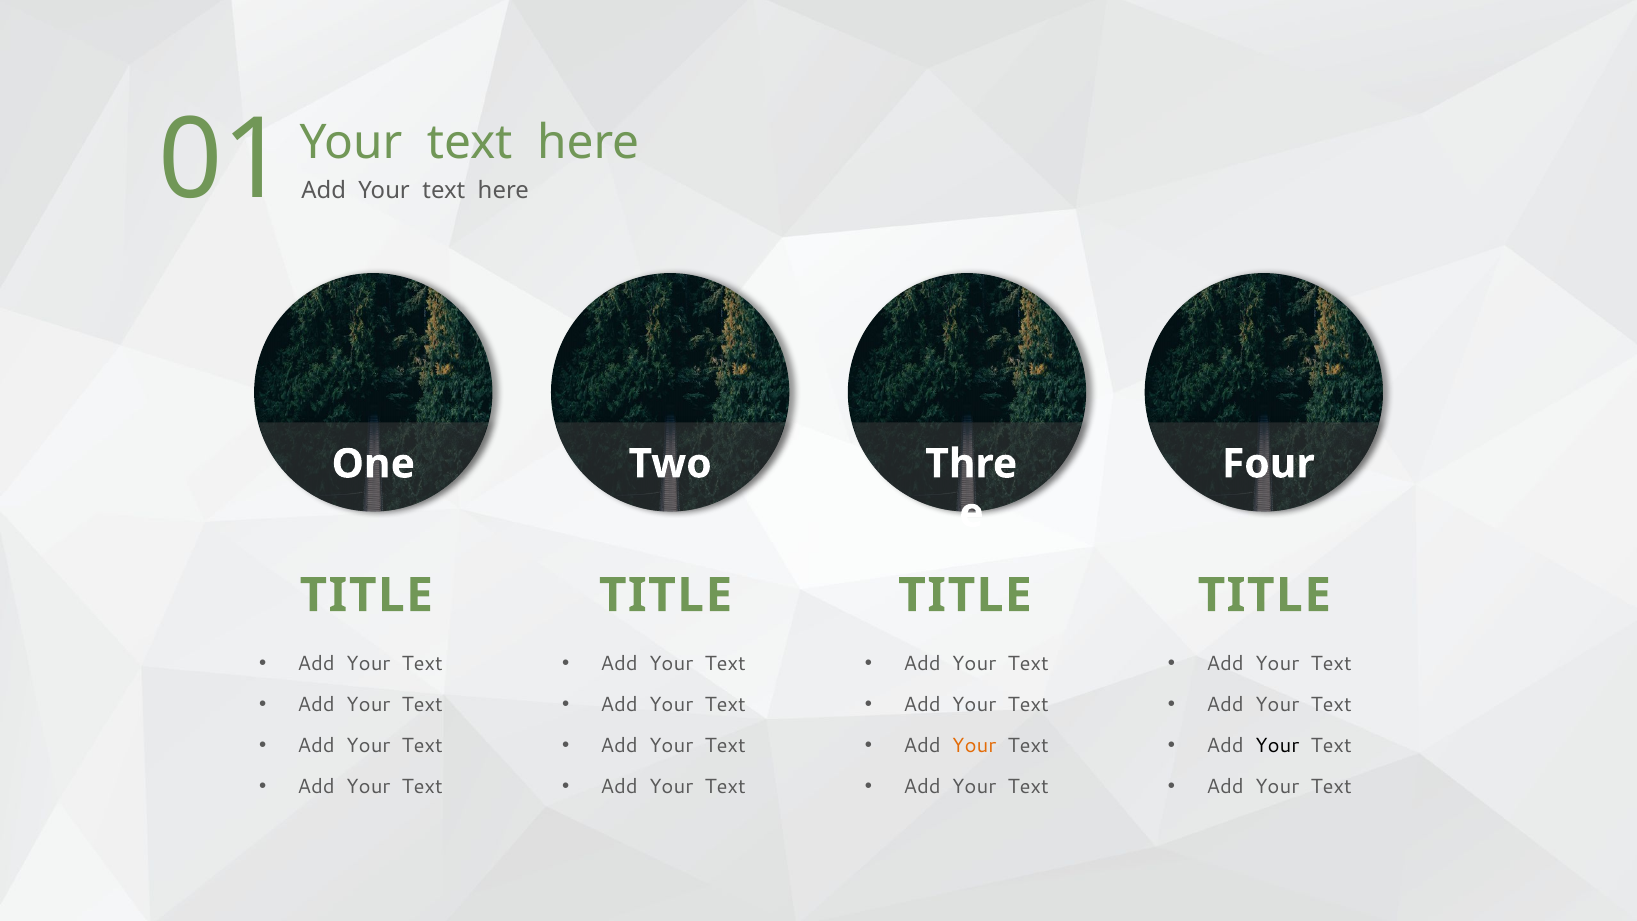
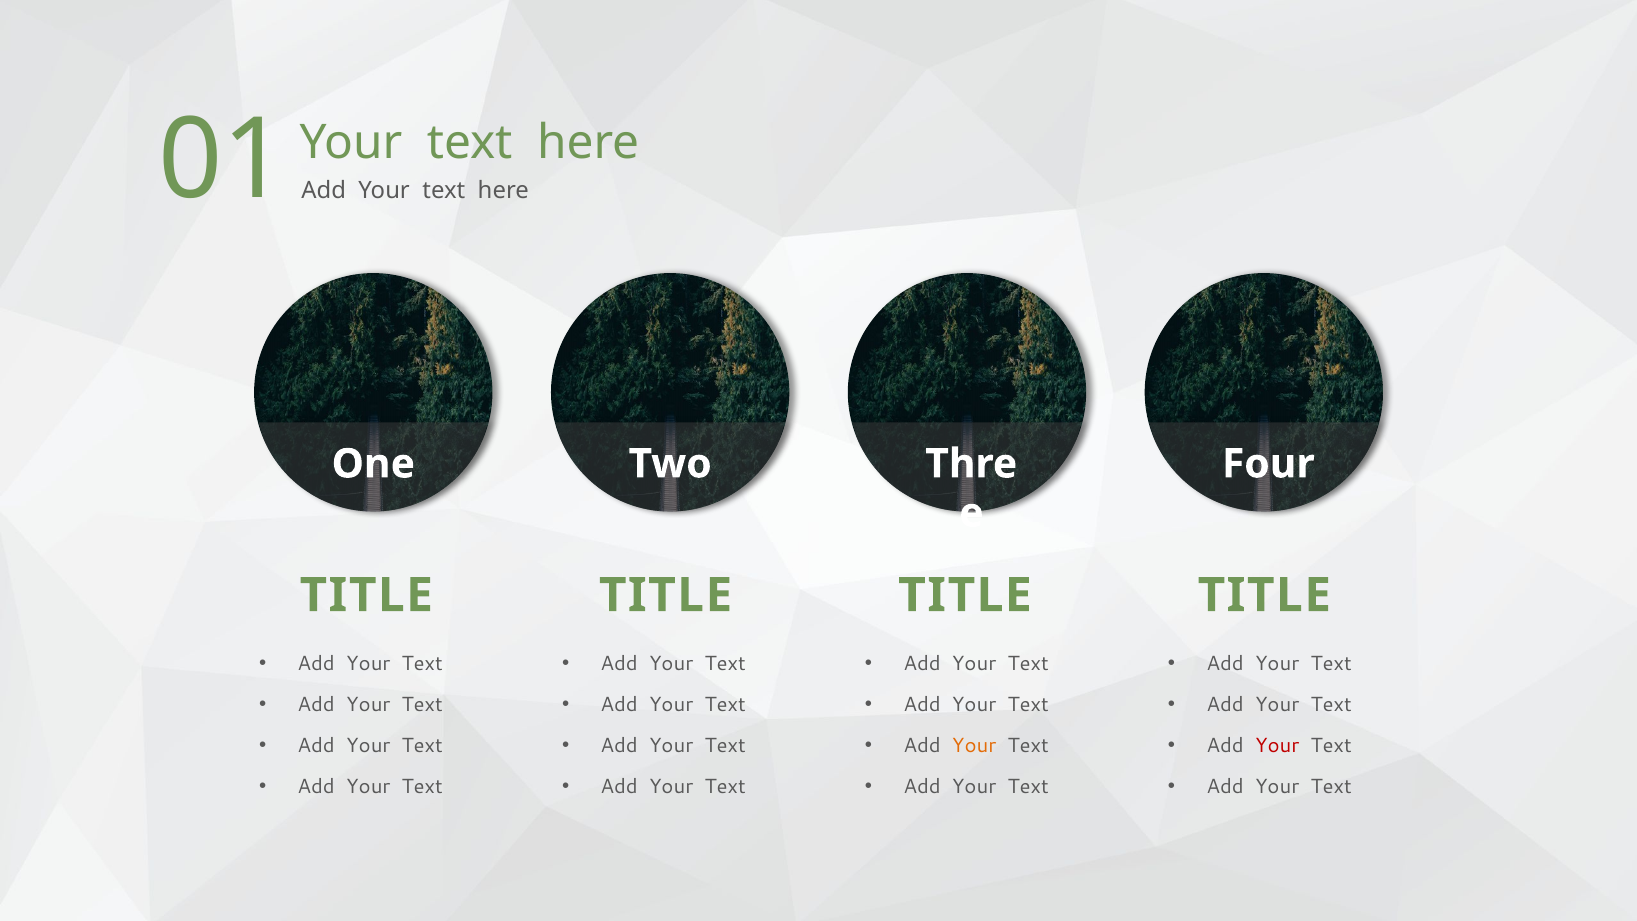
Your colour: black -> red (1277, 745)
